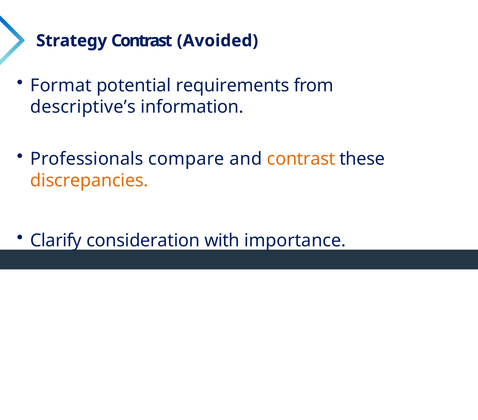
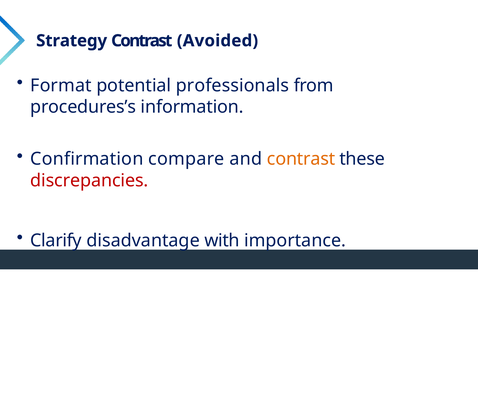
requirements: requirements -> professionals (233, 85)
descriptive’s: descriptive’s -> procedures’s (83, 107)
Professionals: Professionals -> Confirmation (87, 159)
discrepancies colour: orange -> red (89, 180)
consideration: consideration -> disadvantage (143, 240)
